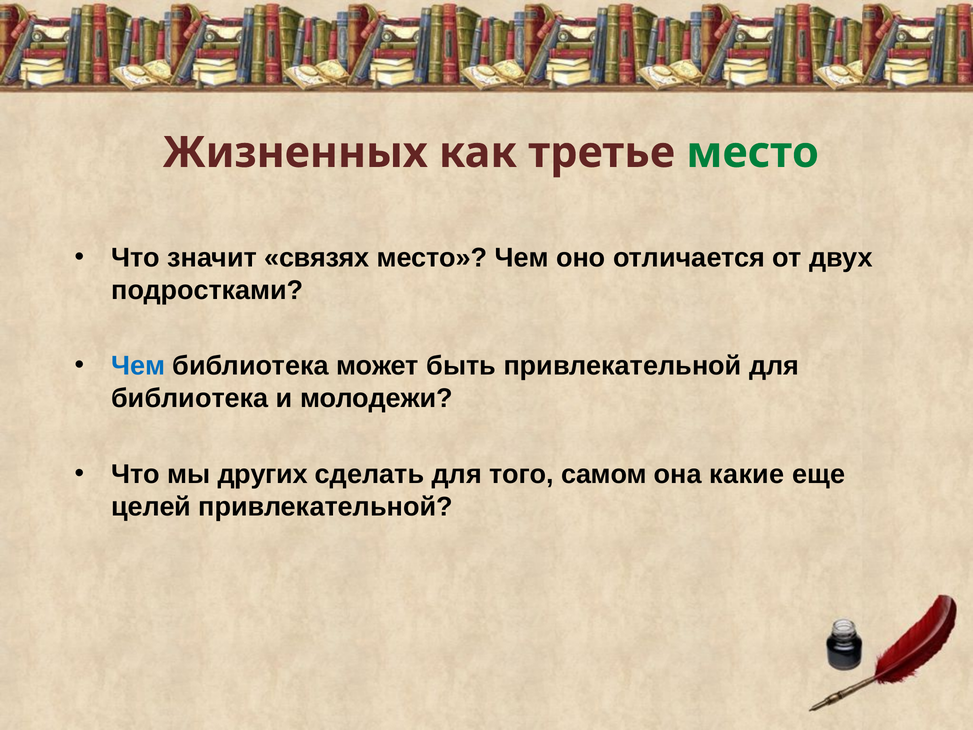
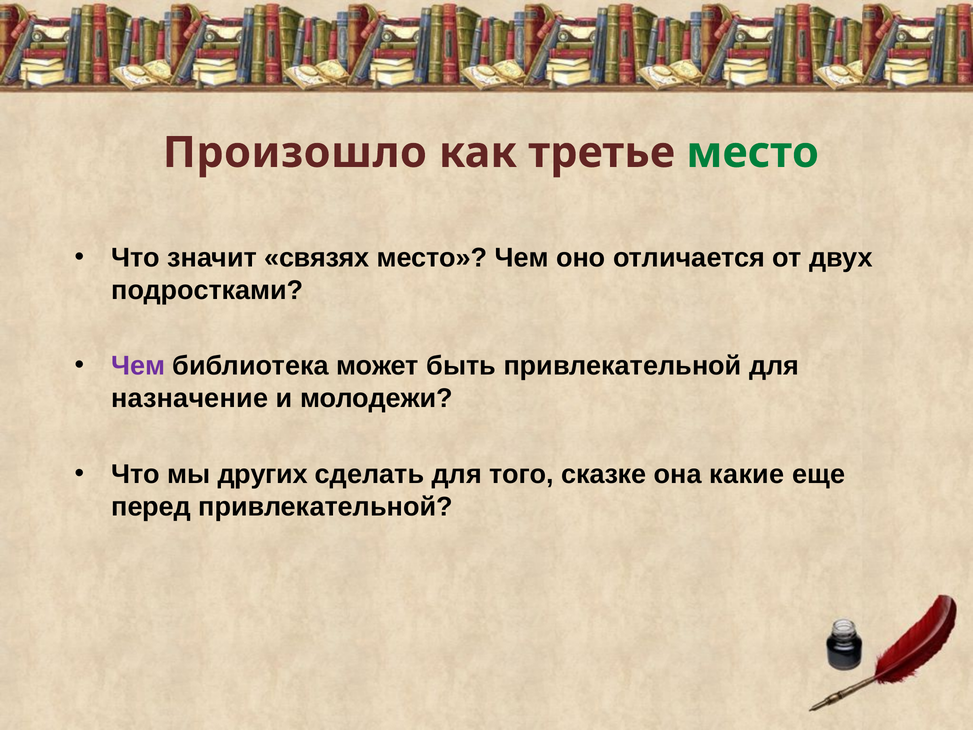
Жизненных: Жизненных -> Произошло (295, 153)
Чем colour: blue -> purple (138, 366)
библиотека: библиотека -> назначение (190, 398)
самом: самом -> сказке (604, 474)
целей: целей -> перед (151, 507)
